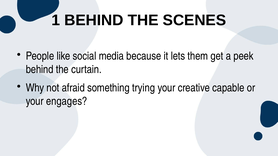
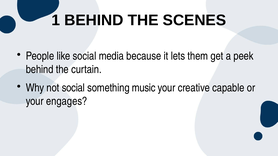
not afraid: afraid -> social (73, 88)
trying: trying -> music (144, 88)
